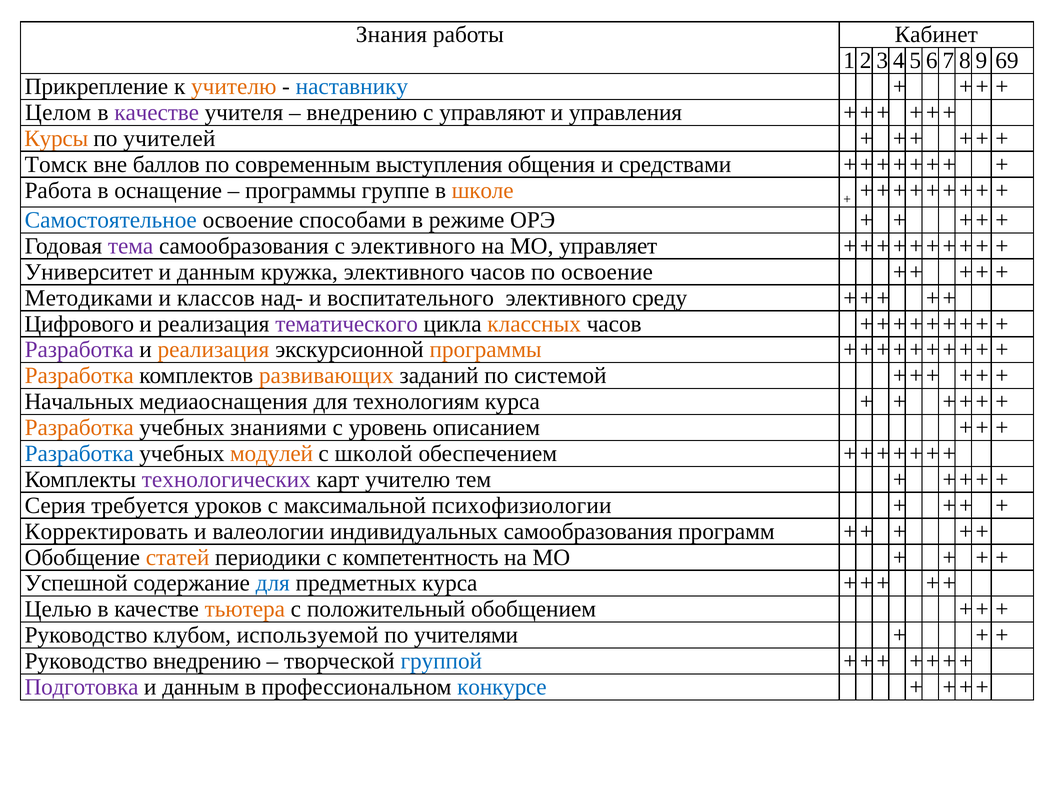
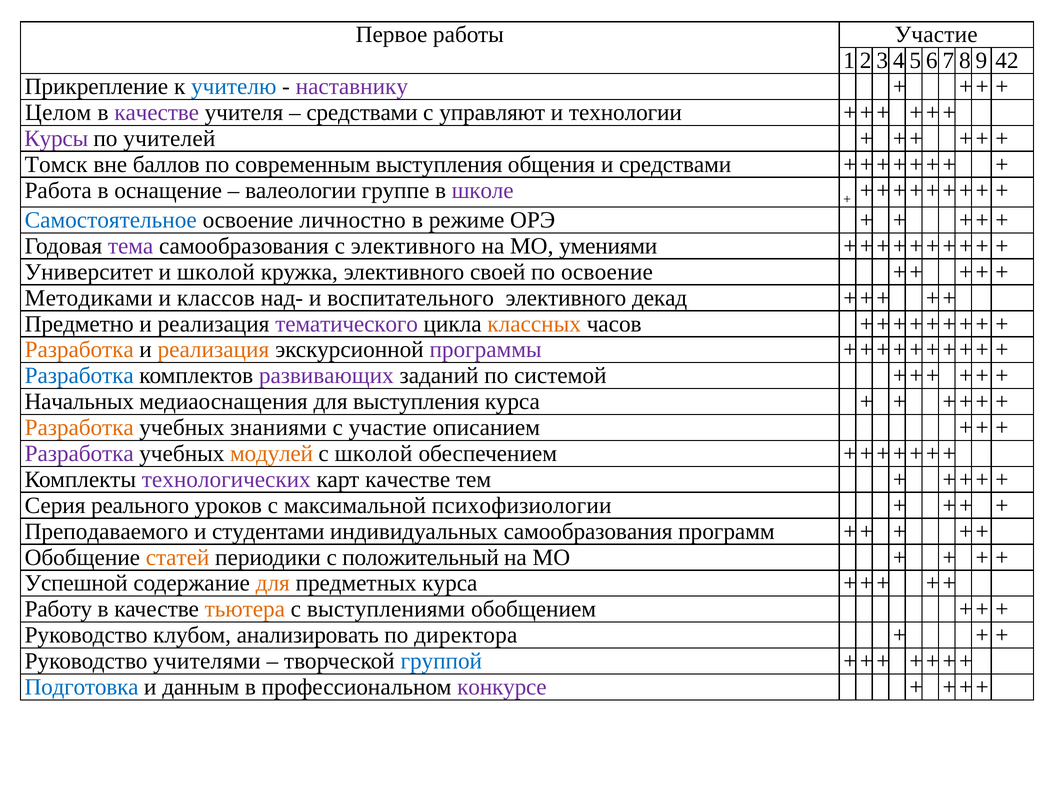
Знания: Знания -> Первое (392, 35)
работы Кабинет: Кабинет -> Участие (936, 35)
69: 69 -> 42 (1007, 61)
учителю colour: orange -> blue (234, 87)
наставнику colour: blue -> purple (352, 87)
внедрению: внедрению -> средствами (362, 113)
управления: управления -> технологии (625, 113)
Курсы colour: orange -> purple (56, 139)
программы: программы -> валеологии (301, 191)
школе colour: orange -> purple (483, 191)
способами: способами -> личностно (353, 220)
управляет: управляет -> умениями (608, 246)
данным: данным -> школой (216, 272)
элективного часов: часов -> своей (498, 272)
среду: среду -> декад (660, 298)
Цифрового: Цифрового -> Предметно (79, 324)
Разработка colour: purple -> orange (79, 350)
программы colour: orange -> purple (486, 350)
Разработка colour: orange -> blue (79, 376)
развивающих colour: orange -> purple (326, 376)
для технологиям: технологиям -> выступления (416, 402)
с уровень: уровень -> участие (388, 428)
Разработка colour: blue -> purple (79, 454)
карт учителю: учителю -> качестве (408, 480)
требуется: требуется -> реального (140, 506)
Корректировать: Корректировать -> Преподаваемого (107, 532)
валеологии: валеологии -> студентами (268, 532)
компетентность: компетентность -> положительный (421, 558)
для colour: blue -> orange (273, 584)
Целью: Целью -> Работу (58, 610)
положительный: положительный -> выступлениями (386, 610)
используемой: используемой -> анализировать (308, 636)
учителями: учителями -> директора (466, 636)
Руководство внедрению: внедрению -> учителями (207, 662)
Подготовка colour: purple -> blue (82, 687)
конкурсе colour: blue -> purple (502, 687)
